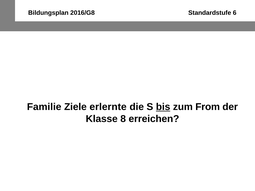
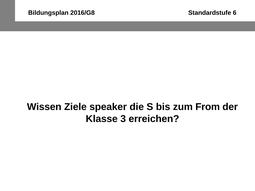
Familie: Familie -> Wissen (44, 107)
erlernte: erlernte -> speaker (108, 107)
bis underline: present -> none (163, 107)
8: 8 -> 3 (123, 119)
